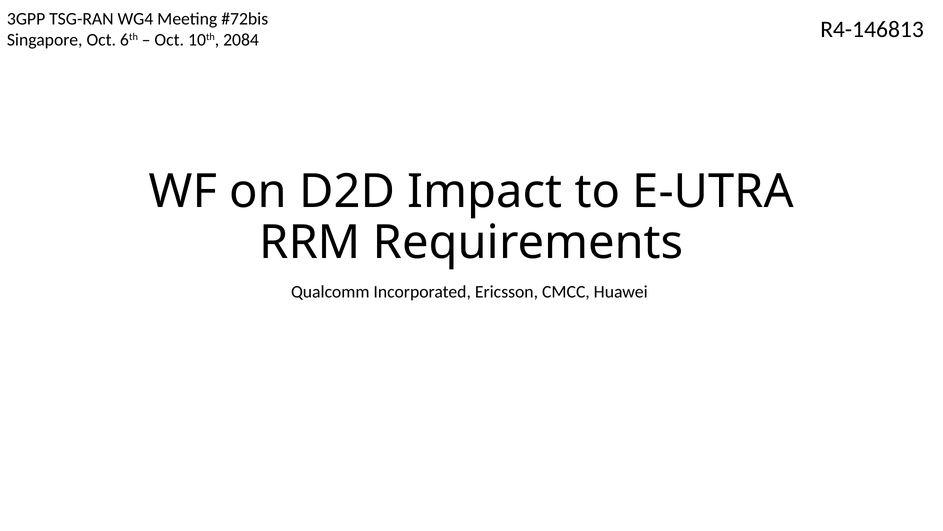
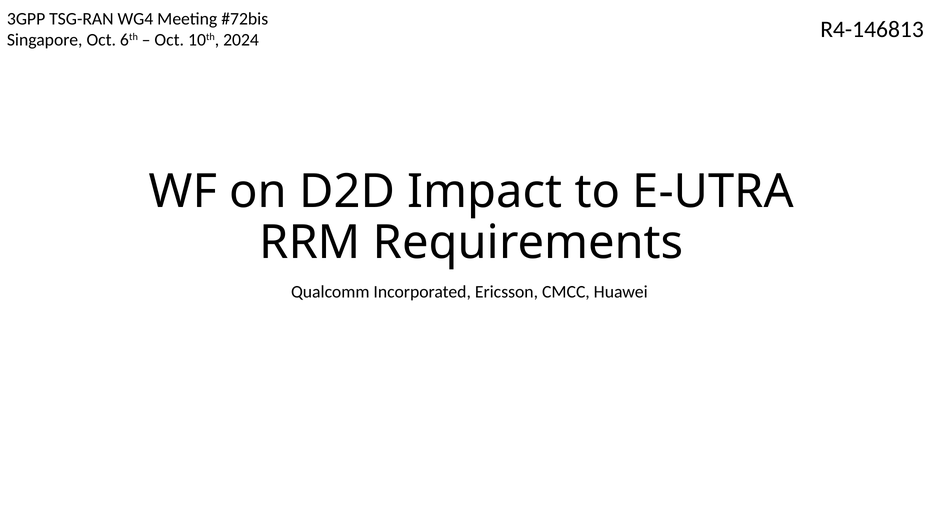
2084: 2084 -> 2024 (241, 40)
